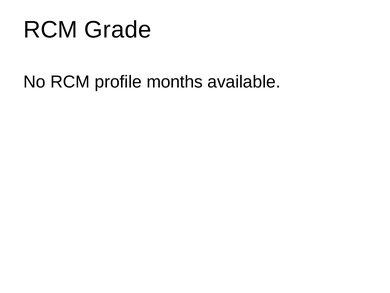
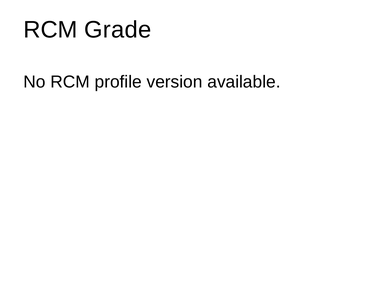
months: months -> version (175, 82)
